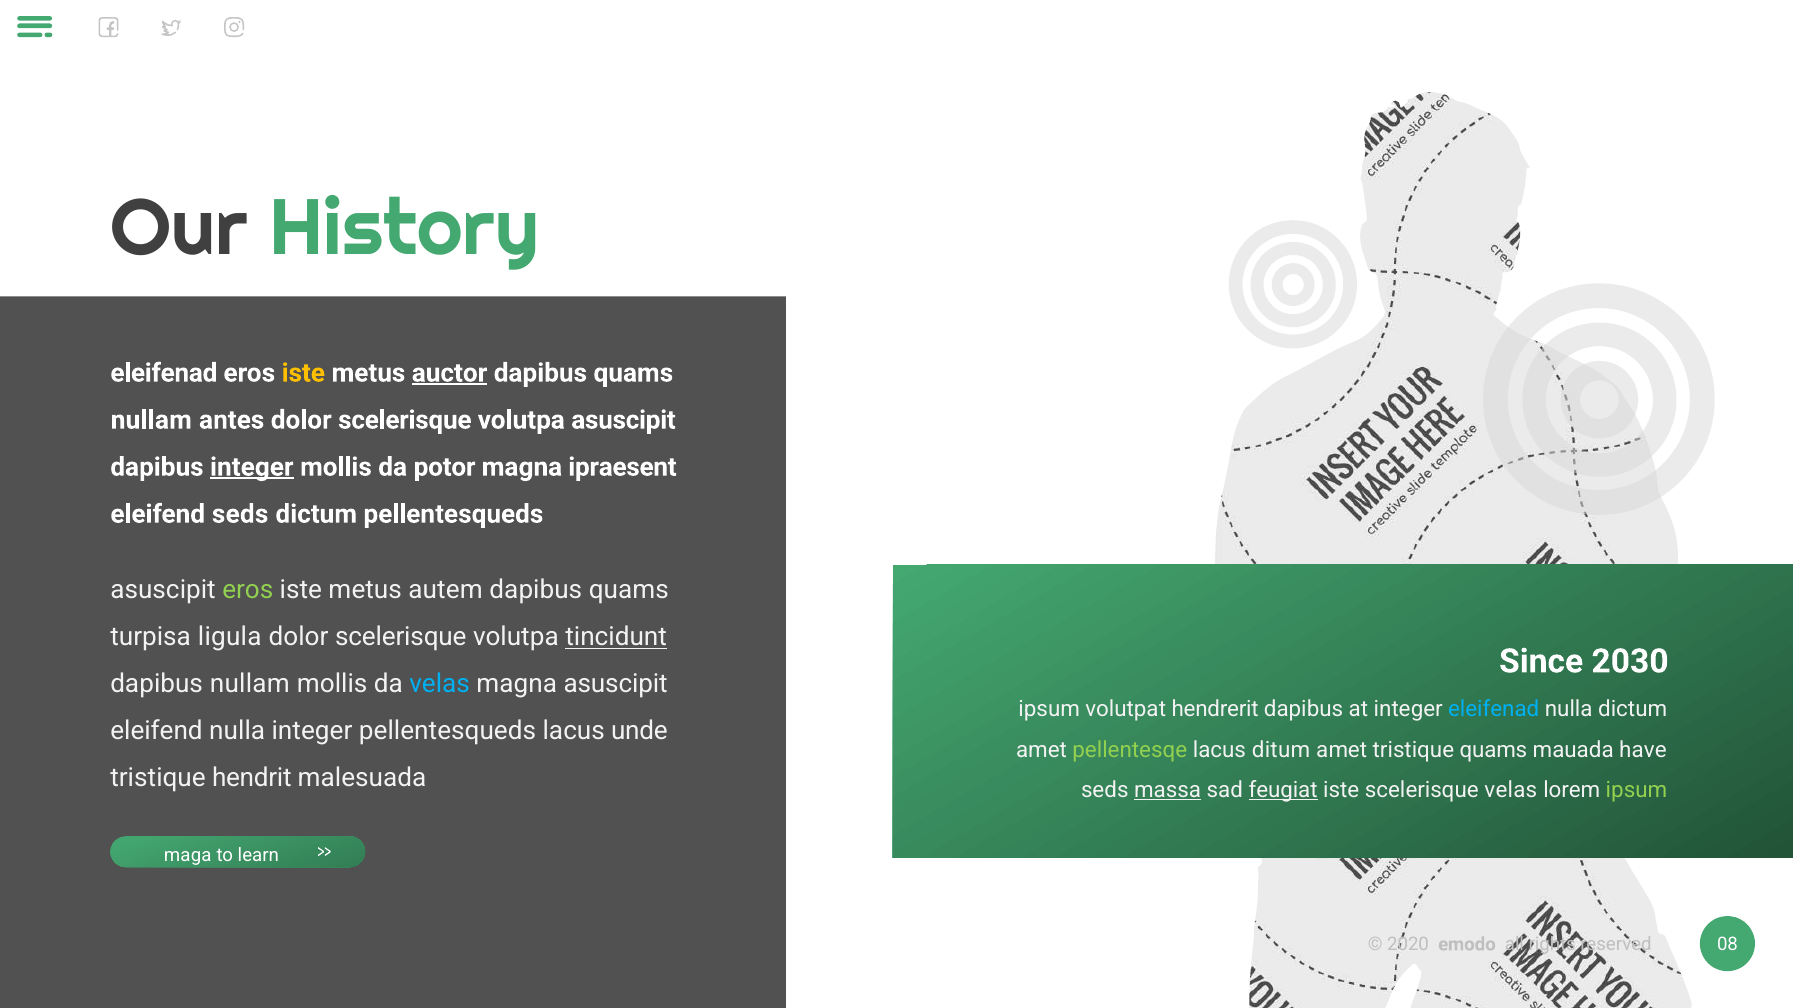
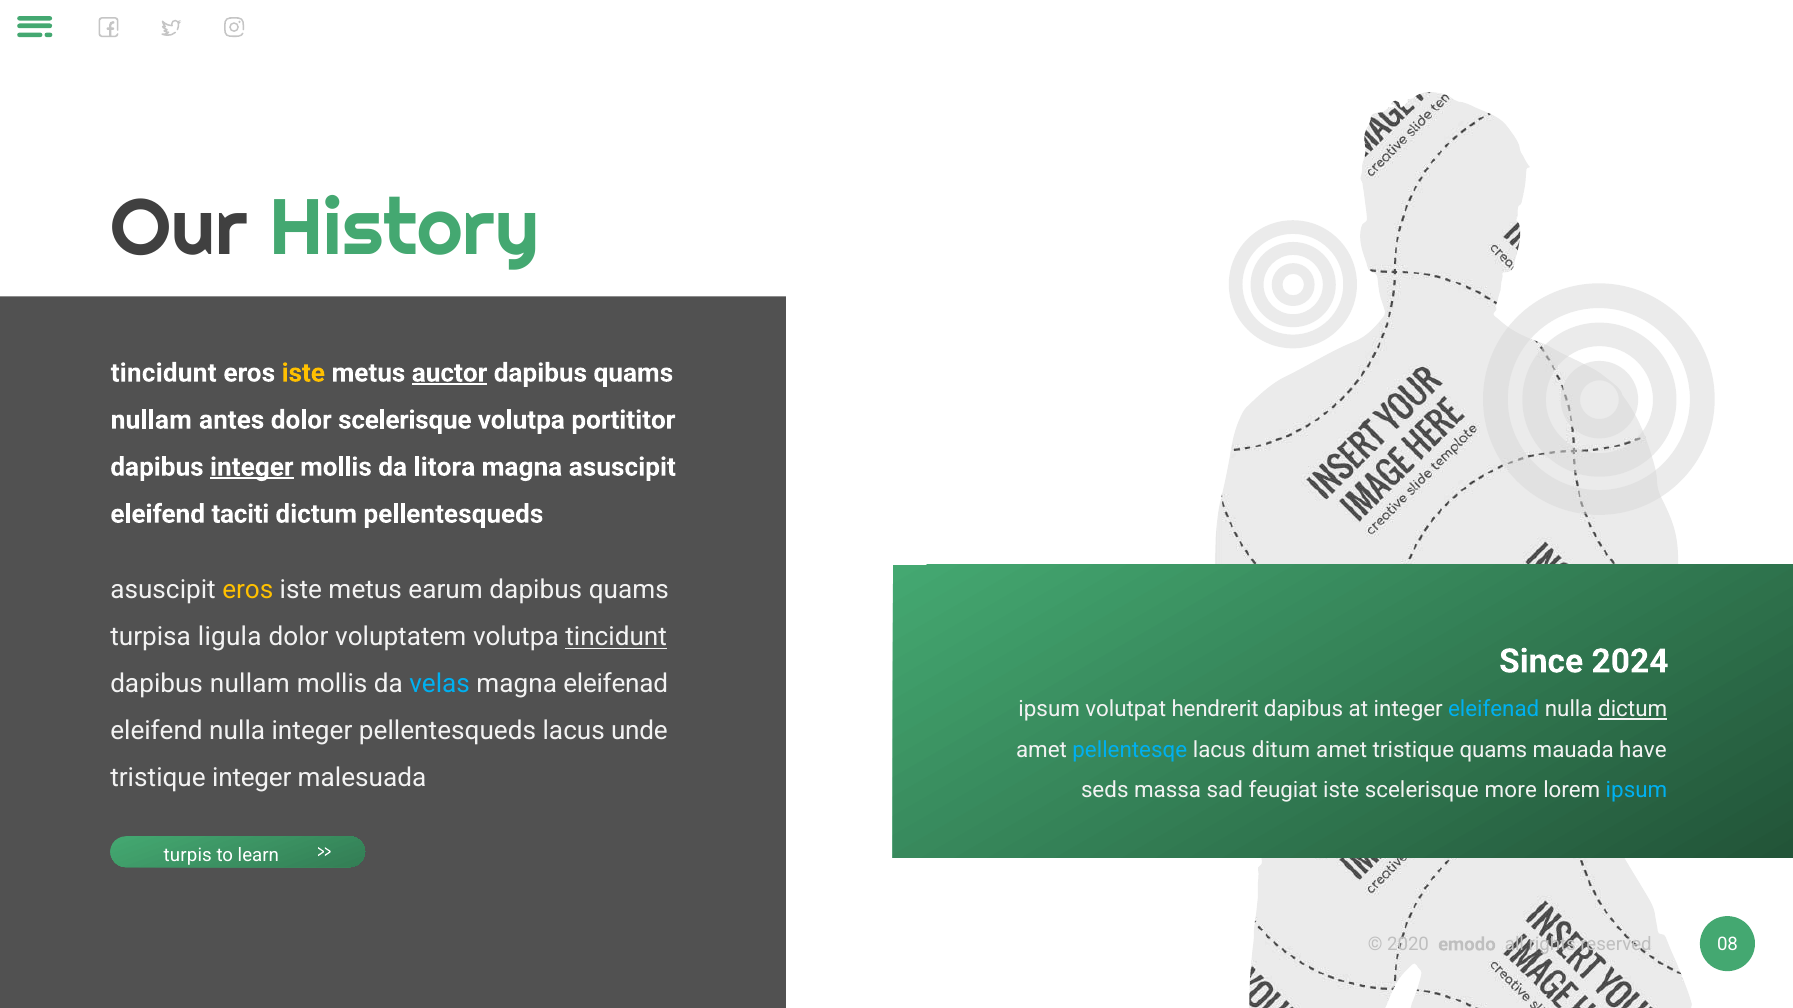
eleifenad: eleifenad -> tincidunt (164, 373)
volutpa asuscipit: asuscipit -> portititor (623, 420)
potor: potor -> litora (444, 467)
magna ipraesent: ipraesent -> asuscipit (622, 467)
eleifend seds: seds -> taciti (240, 514)
eros colour: light green -> yellow (248, 590)
autem: autem -> earum (446, 590)
scelerisque: scelerisque -> voluptatem (401, 637)
2030: 2030 -> 2024 (1630, 662)
magna asuscipit: asuscipit -> eleifenad (616, 684)
dictum underline: none -> present (1633, 710)
pellentesqe colour: light green -> light blue (1130, 750)
tristique hendrit: hendrit -> integer (252, 779)
massa underline: present -> none (1168, 790)
feugiat underline: present -> none (1283, 790)
scelerisque velas: velas -> more (1511, 790)
ipsum colour: light green -> light blue (1637, 790)
maga: maga -> turpis (188, 855)
